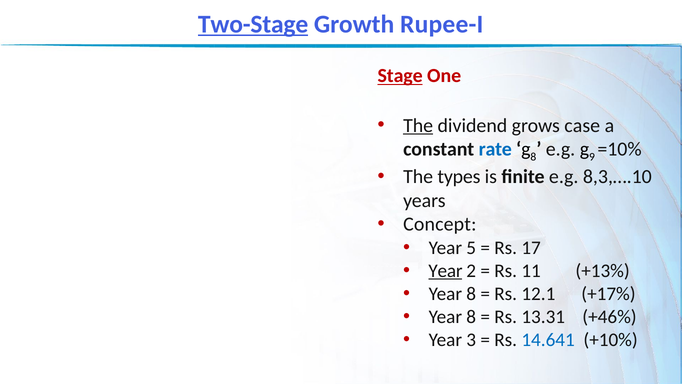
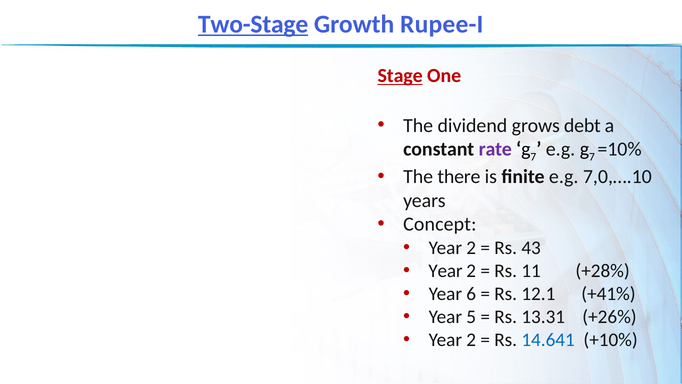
The underline: present -> none (418, 125)
case: case -> debt (582, 125)
rate colour: blue -> purple (495, 149)
8: 8 -> 7 (533, 157)
9: 9 -> 7 (592, 157)
types: types -> there (459, 176)
8,3,….10: 8,3,….10 -> 7,0,….10 (617, 176)
5: 5 -> 2 (471, 248)
17: 17 -> 43 (531, 248)
Year underline: present -> none (445, 271)
+13%: +13% -> +28% (603, 271)
8: 8 -> 6 (471, 294)
+17%: +17% -> +41% (608, 294)
8: 8 -> 5 (471, 317)
+46%: +46% -> +26% (610, 317)
3: 3 -> 2 (471, 340)
